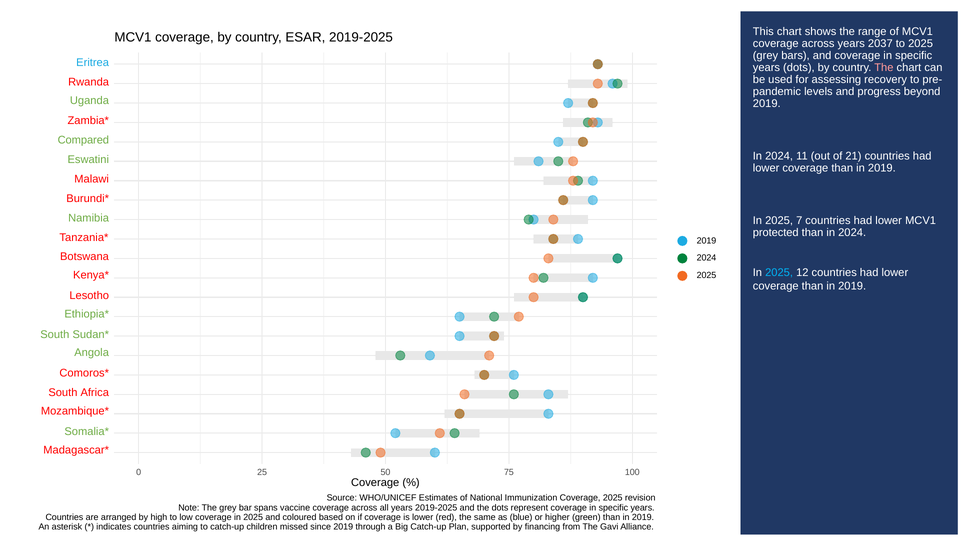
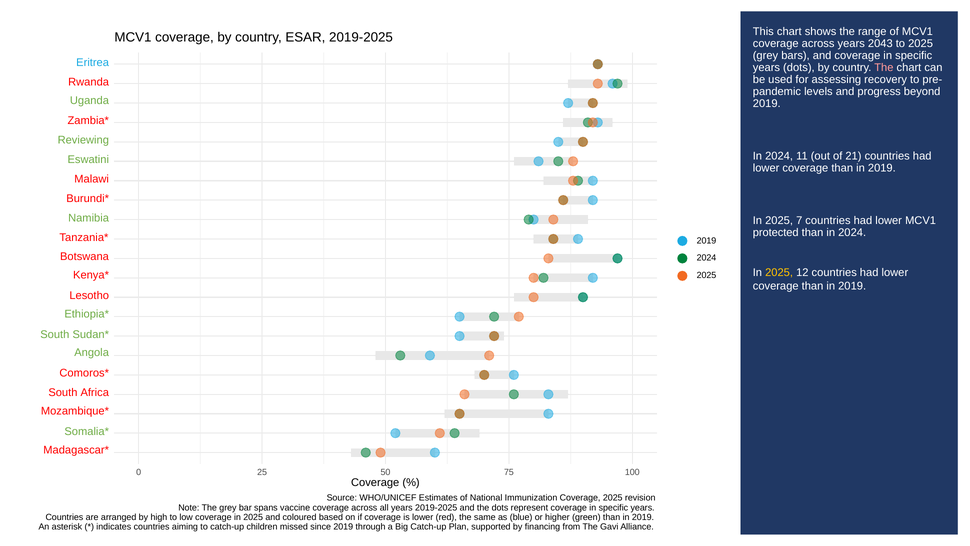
2037: 2037 -> 2043 (880, 43)
Compared: Compared -> Reviewing (83, 140)
2025 colour: light blue -> yellow (779, 272)
